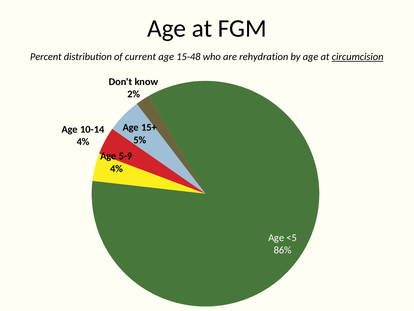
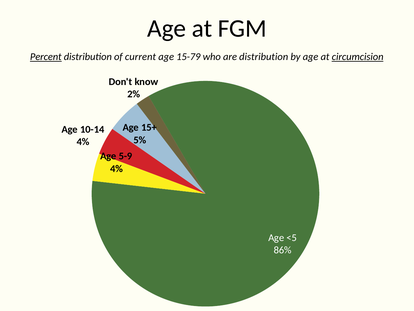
Percent underline: none -> present (46, 57)
15-48: 15-48 -> 15-79 (188, 57)
are rehydration: rehydration -> distribution (264, 57)
